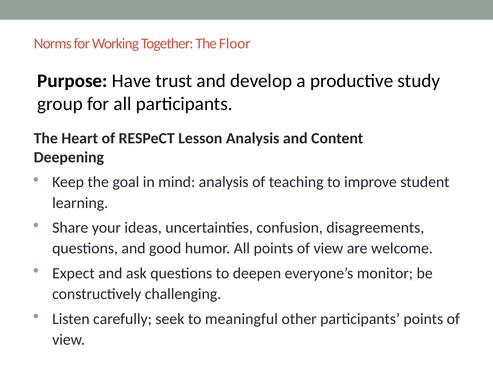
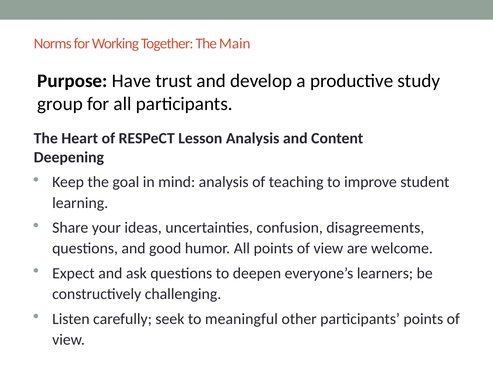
Floor: Floor -> Main (235, 44)
monitor: monitor -> learners (385, 274)
